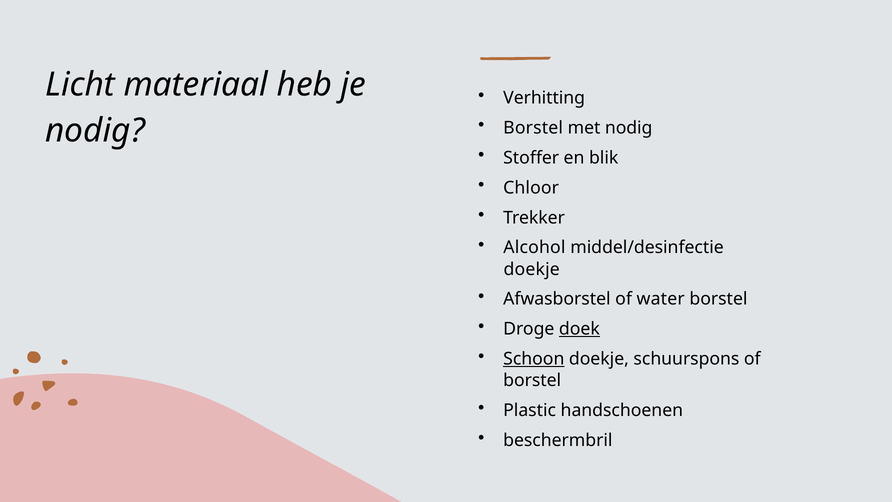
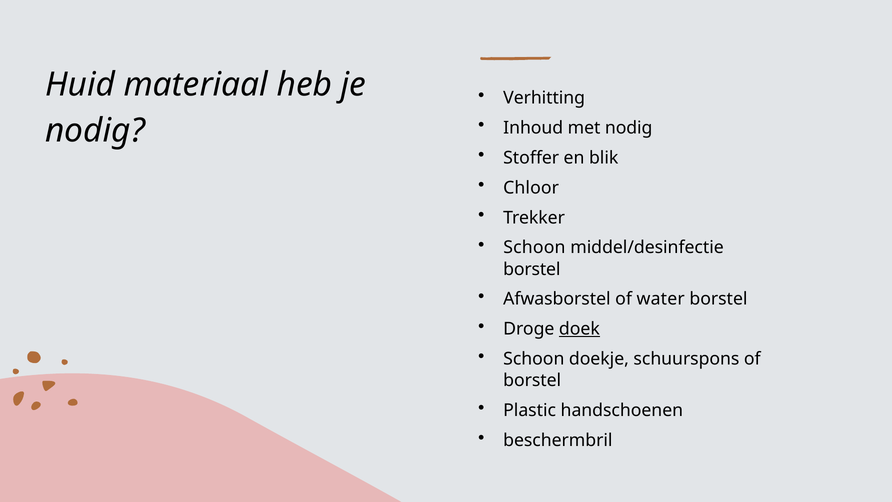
Licht: Licht -> Huid (80, 85)
Borstel: Borstel -> Inhoud (533, 128)
Alcohol: Alcohol -> Schoon (534, 247)
doekje: doekje -> borstel (532, 269)
Schoon underline: present -> none (534, 359)
